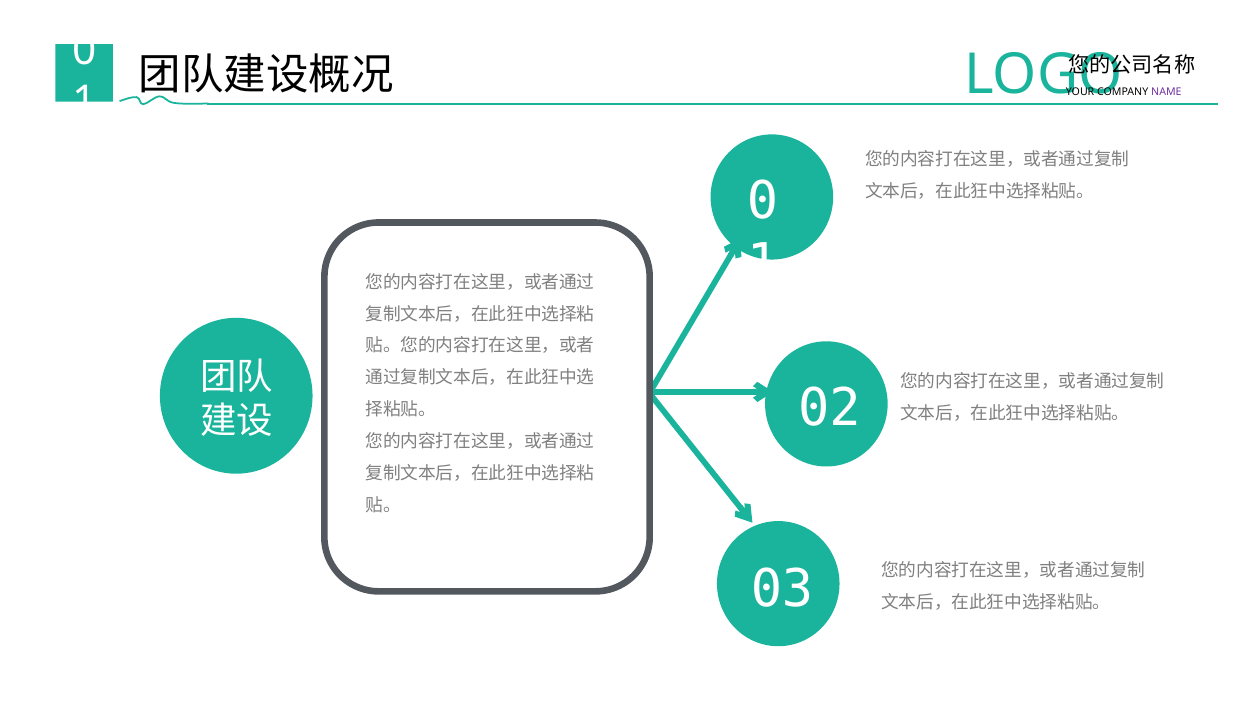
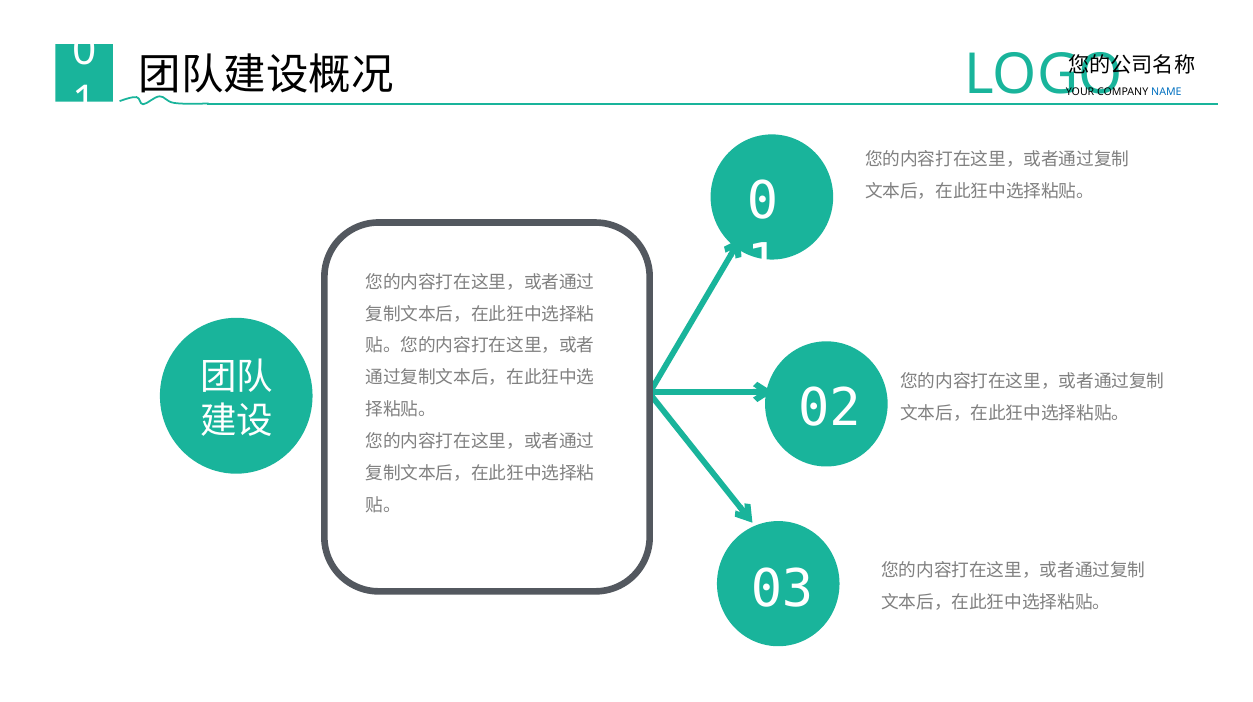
NAME colour: purple -> blue (1166, 92)
